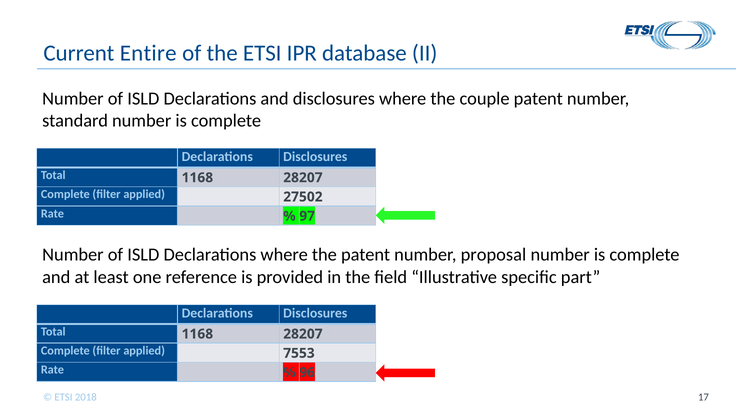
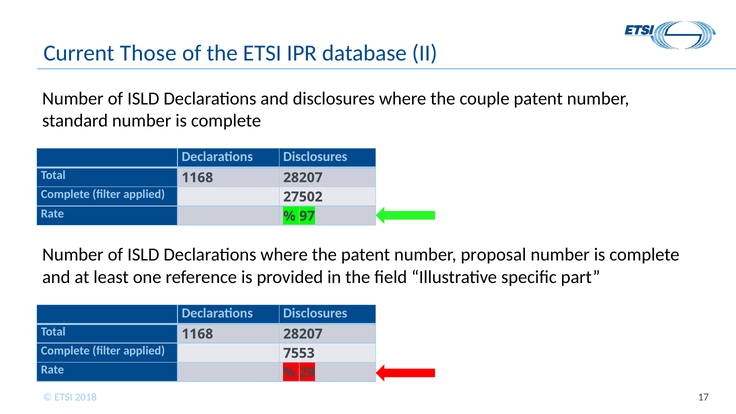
Entire: Entire -> Those (148, 53)
96: 96 -> 29 (307, 372)
